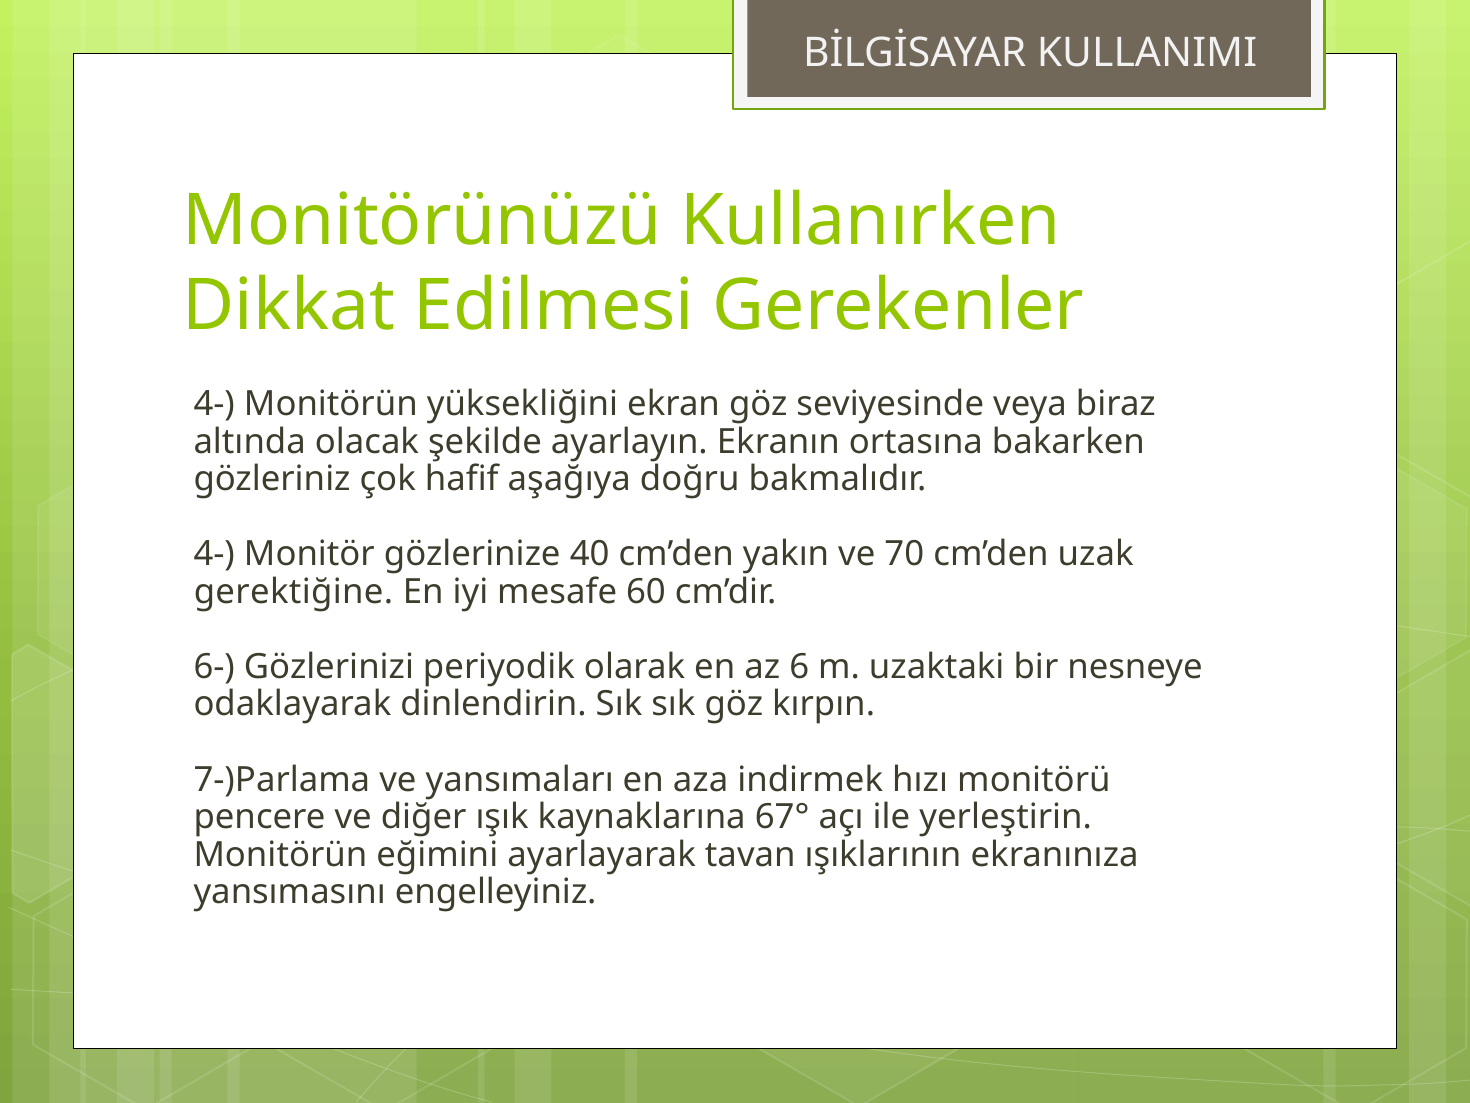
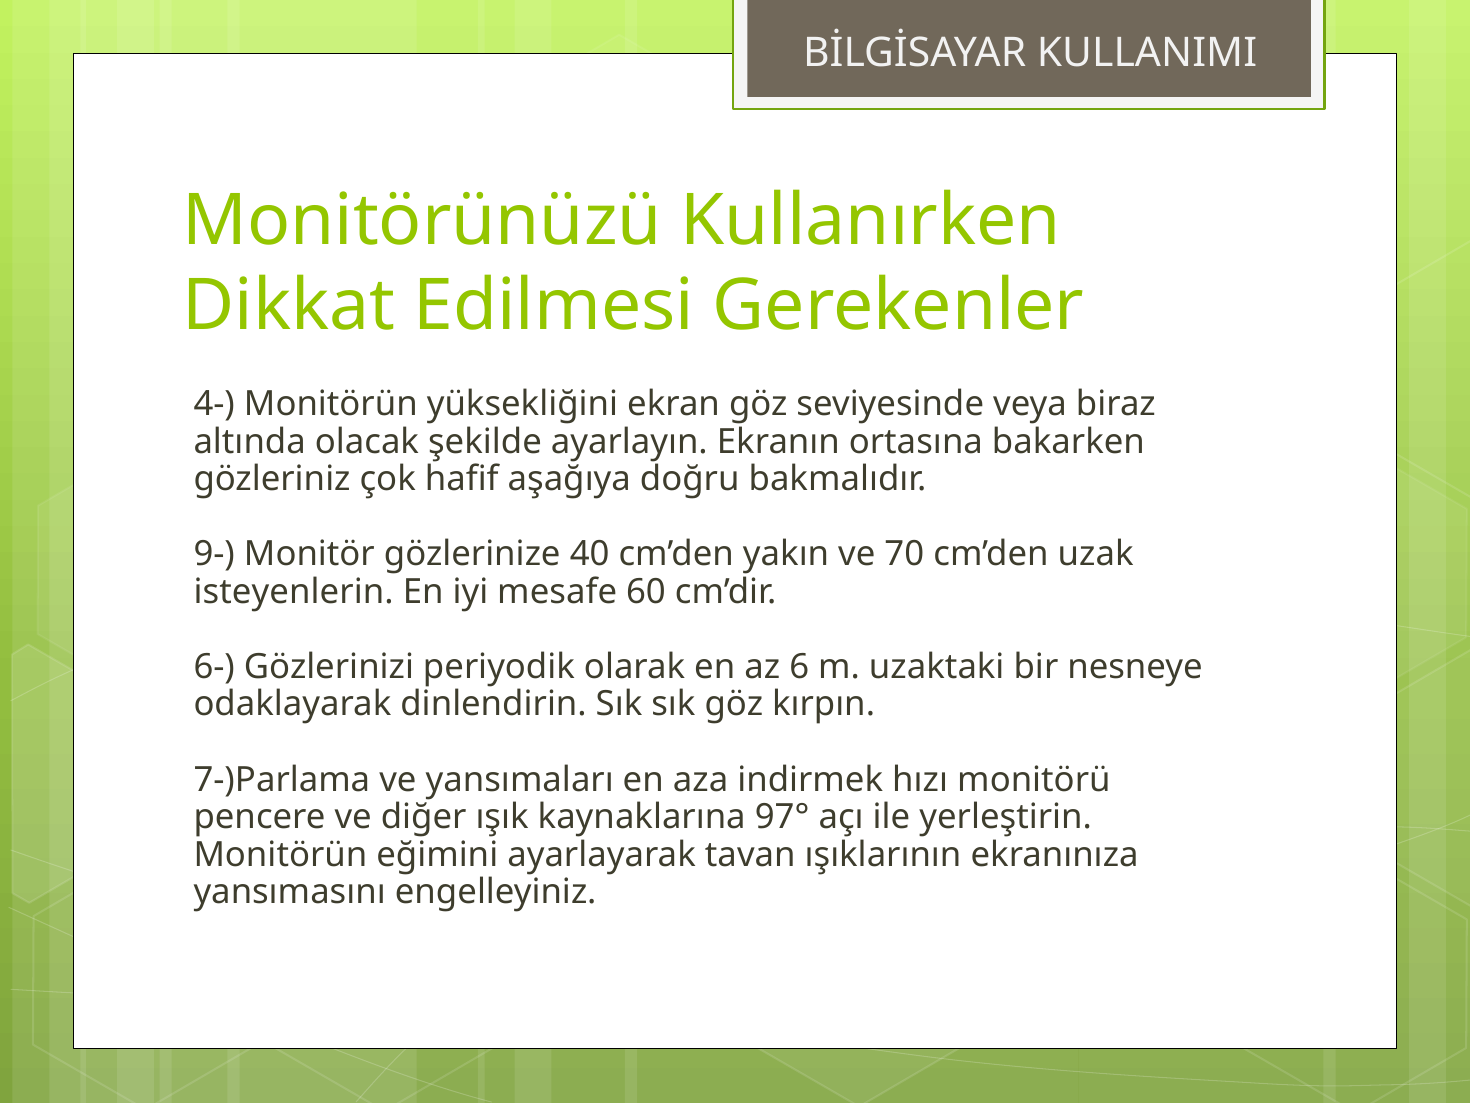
4-: 4- -> 9- (214, 554)
gerektiğine: gerektiğine -> isteyenlerin (294, 592)
67°: 67° -> 97° (782, 817)
